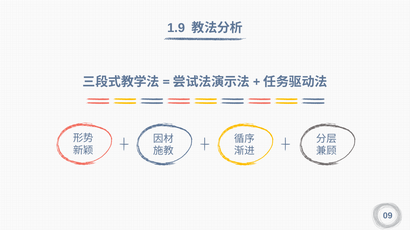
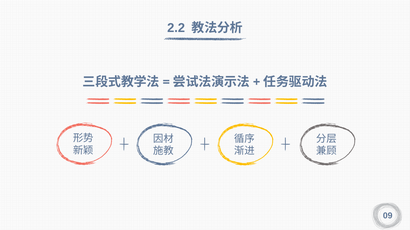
1.9: 1.9 -> 2.2 (176, 28)
